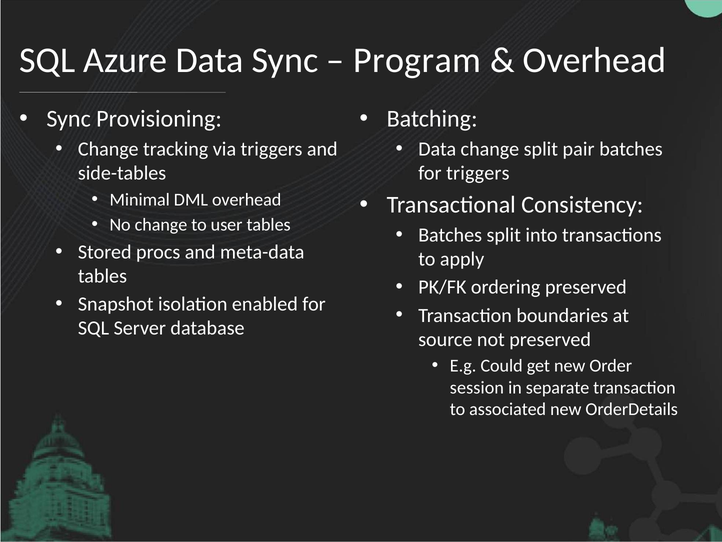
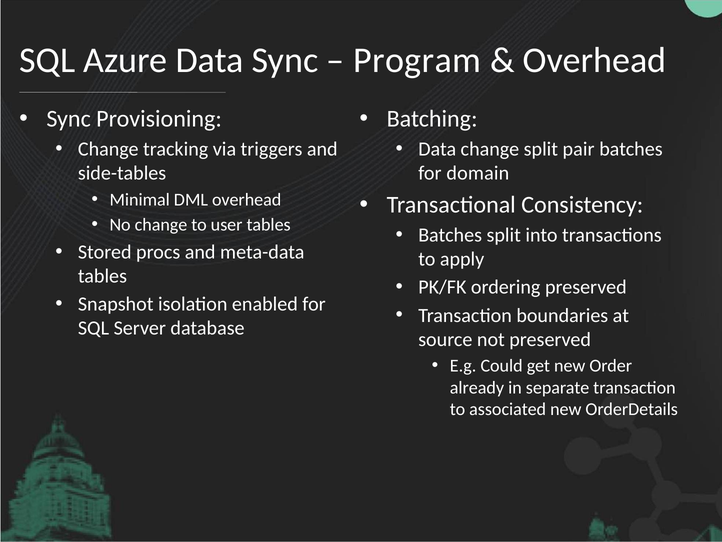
for triggers: triggers -> domain (478, 173)
session: session -> already (477, 387)
